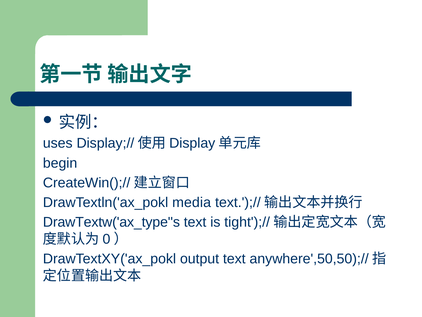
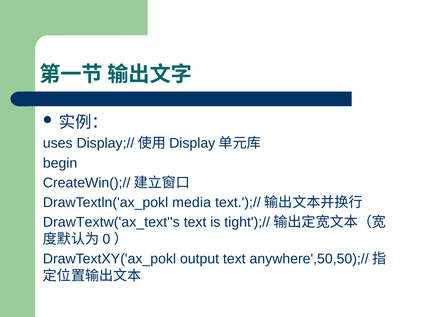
DrawTextw('ax_type''s: DrawTextw('ax_type''s -> DrawTextw('ax_text''s (111, 222)
